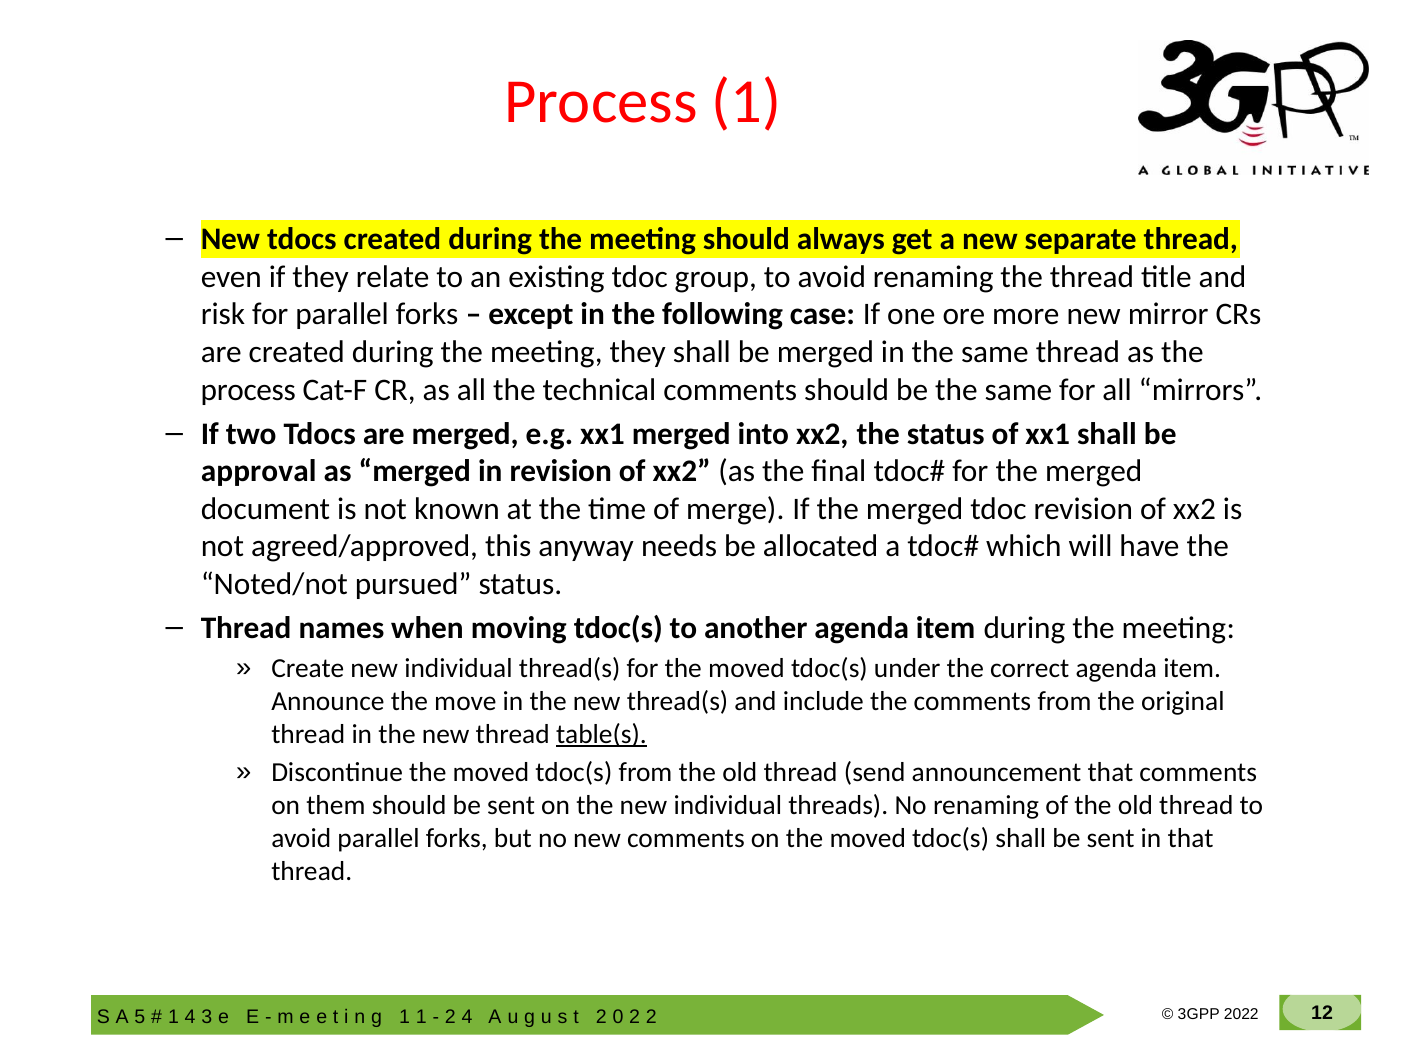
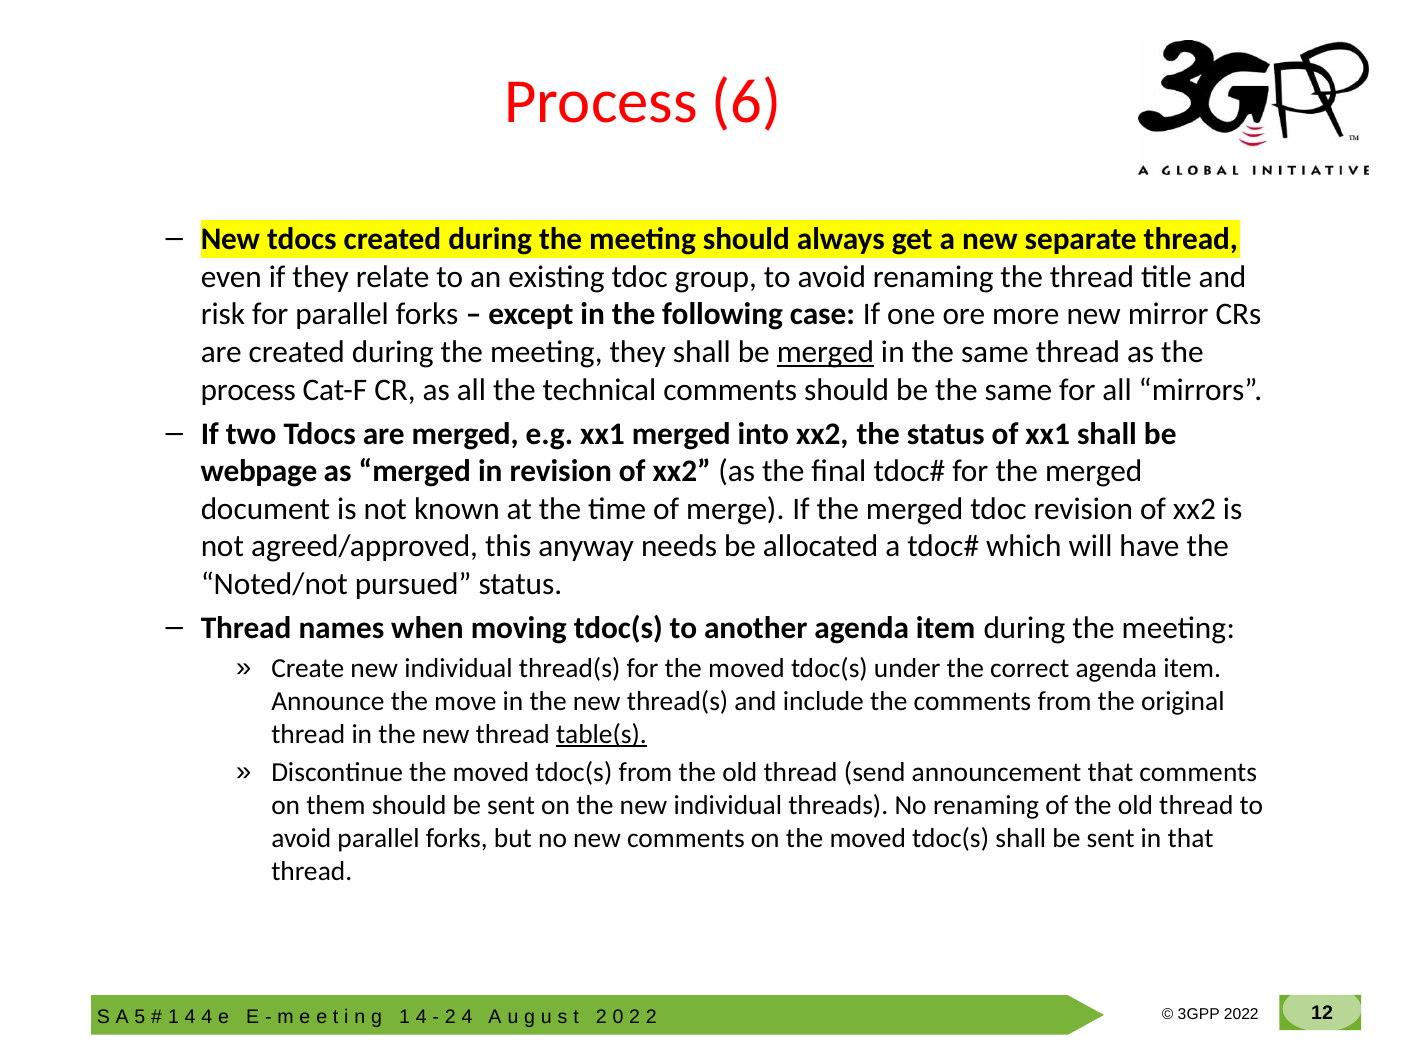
Process 1: 1 -> 6 (747, 101)
merged underline: none -> present (825, 352)
approval: approval -> webpage (259, 471)
3: 3 -> 4 (207, 1017)
1: 1 -> 4 (421, 1017)
